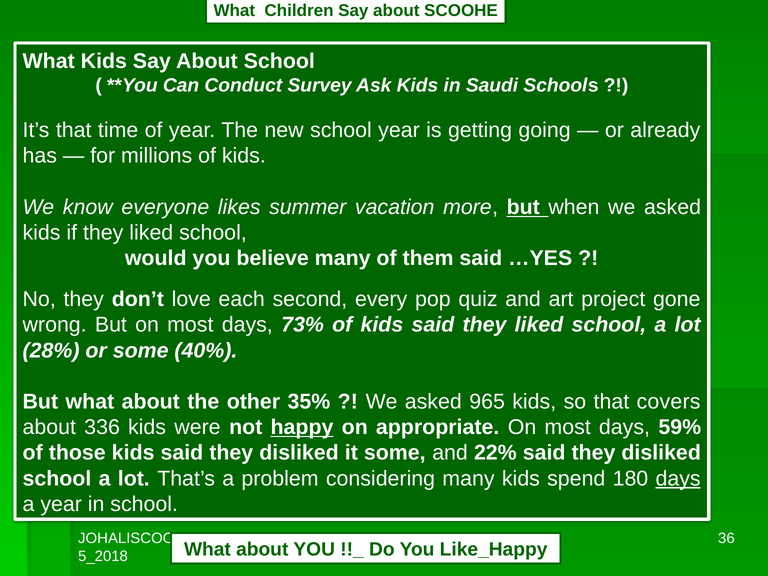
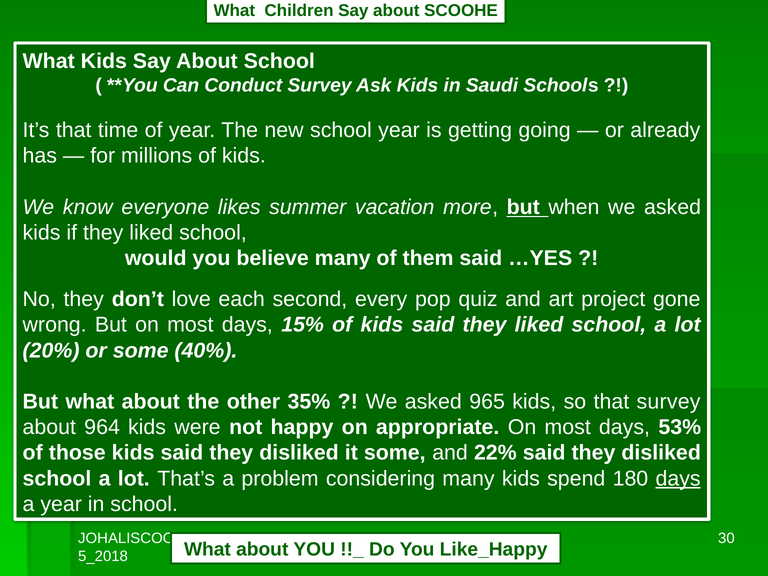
73%: 73% -> 15% (303, 325)
28%: 28% -> 20% (51, 350)
that covers: covers -> survey (669, 402)
336: 336 -> 964 (102, 427)
happy underline: present -> none (302, 427)
59%: 59% -> 53% (680, 427)
36: 36 -> 30 (726, 538)
